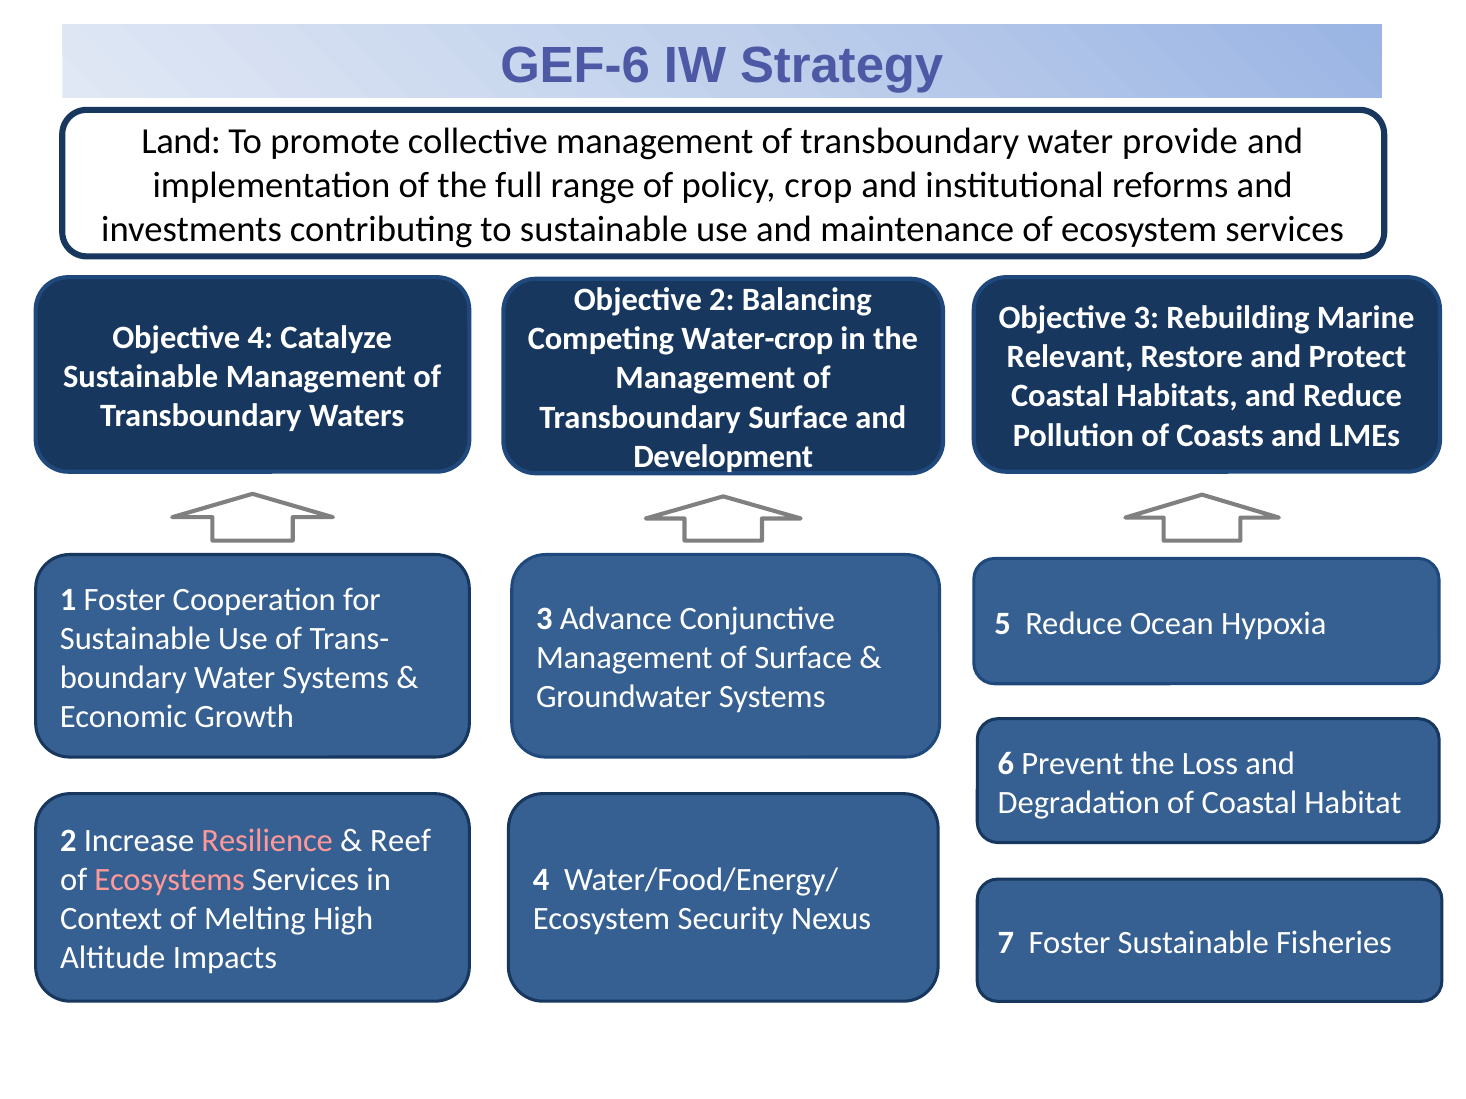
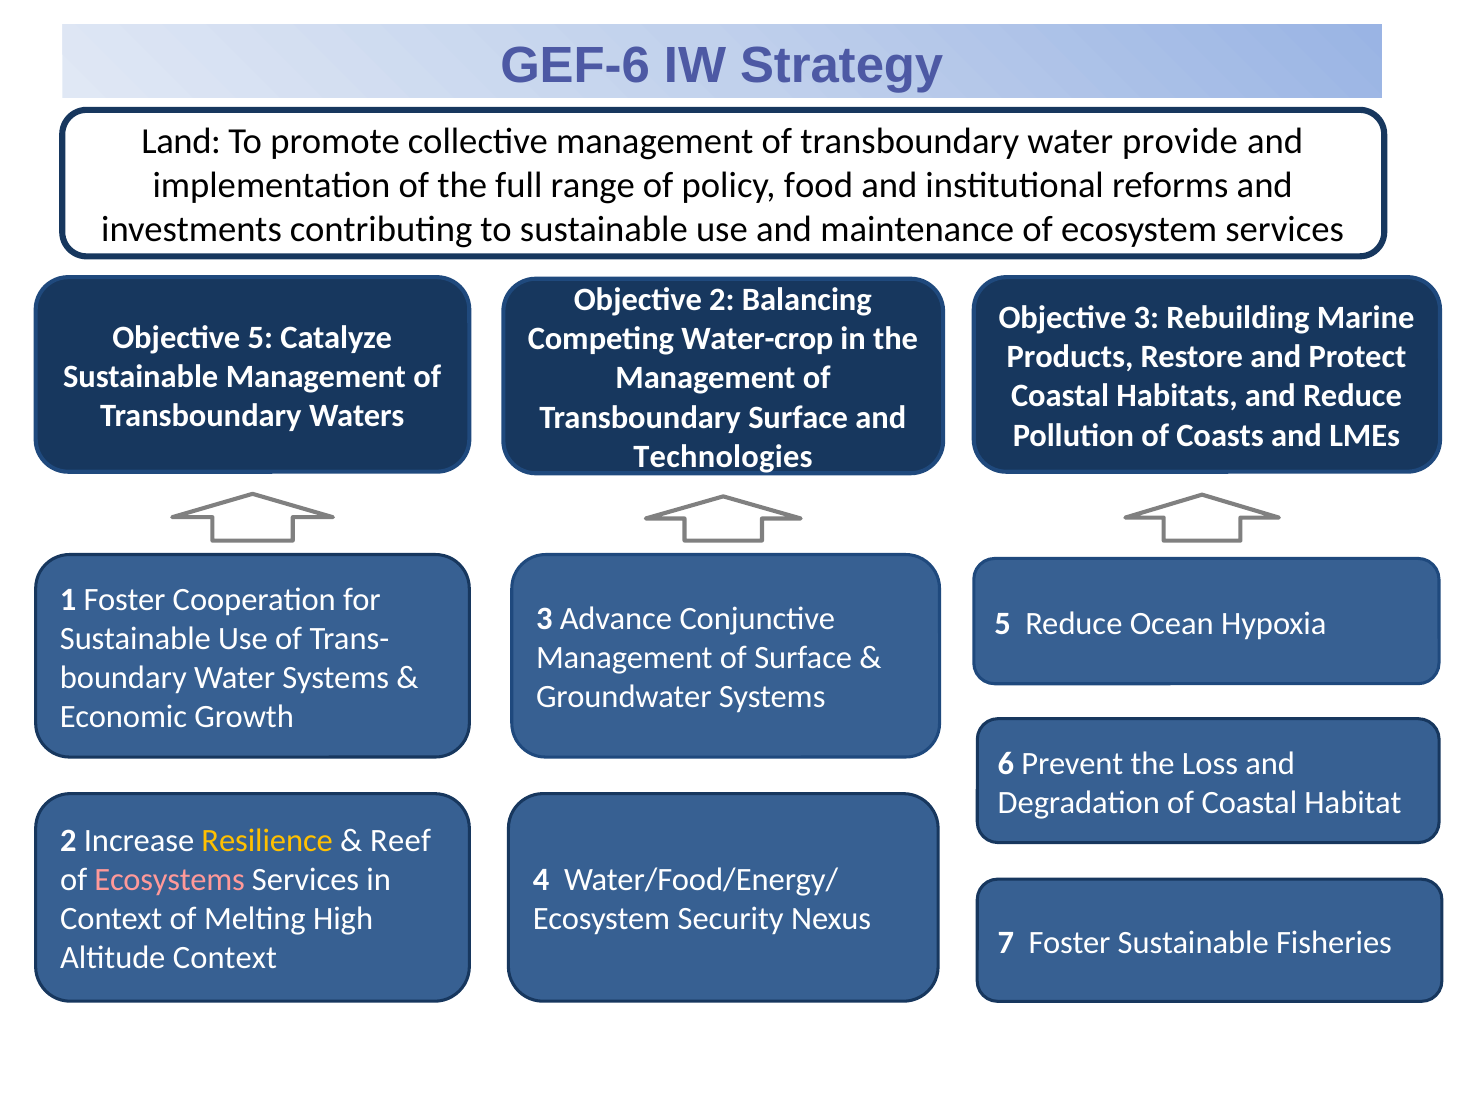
crop: crop -> food (818, 186)
Objective 4: 4 -> 5 (260, 338)
Relevant: Relevant -> Products (1070, 357)
Development: Development -> Technologies (723, 457)
Resilience colour: pink -> yellow (267, 841)
Altitude Impacts: Impacts -> Context (225, 959)
